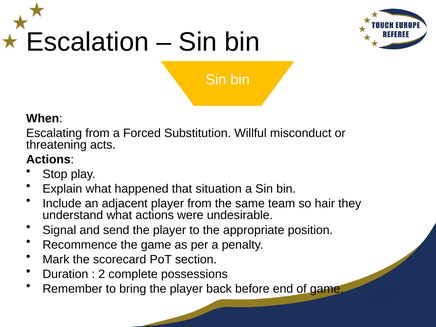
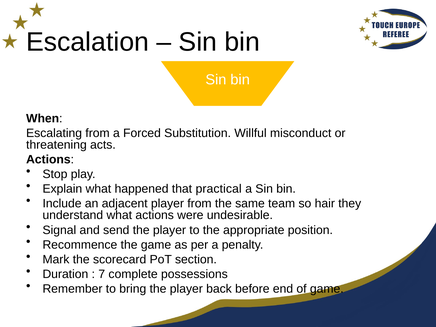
situation: situation -> practical (219, 189)
2: 2 -> 7 (102, 274)
